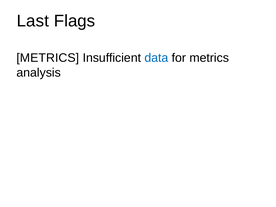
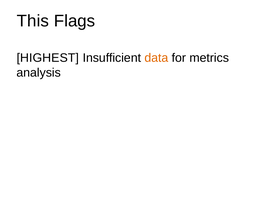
Last: Last -> This (33, 21)
METRICS: METRICS -> HIGHEST (48, 58)
data colour: blue -> orange (156, 58)
